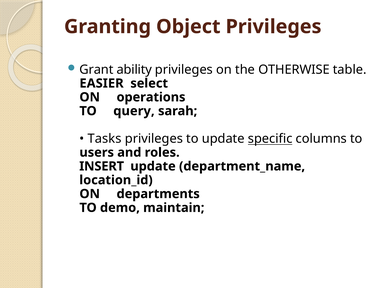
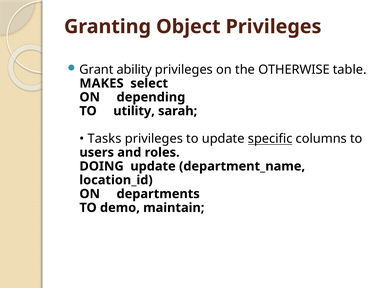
EASIER: EASIER -> MAKES (102, 83)
operations: operations -> depending (151, 97)
query: query -> utility (134, 111)
INSERT: INSERT -> DOING (102, 166)
